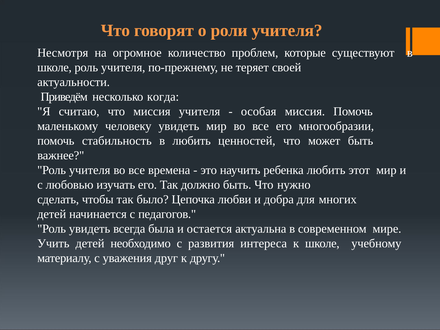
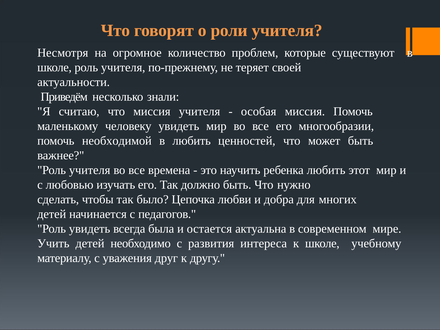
когда: когда -> знали (163, 97)
стабильность: стабильность -> необходимой (117, 141)
